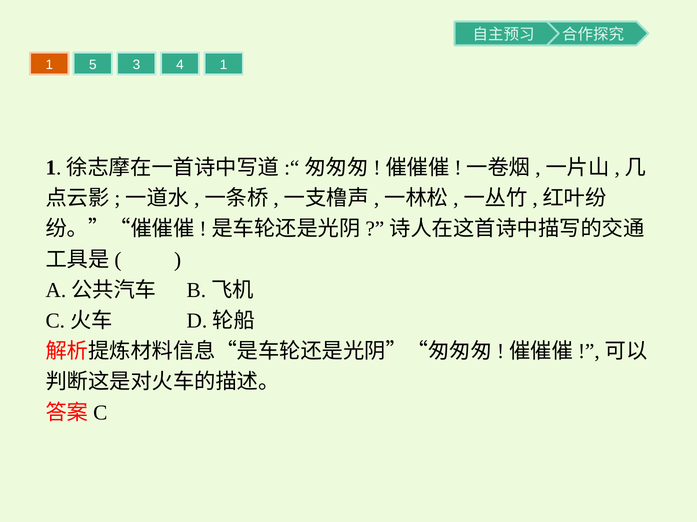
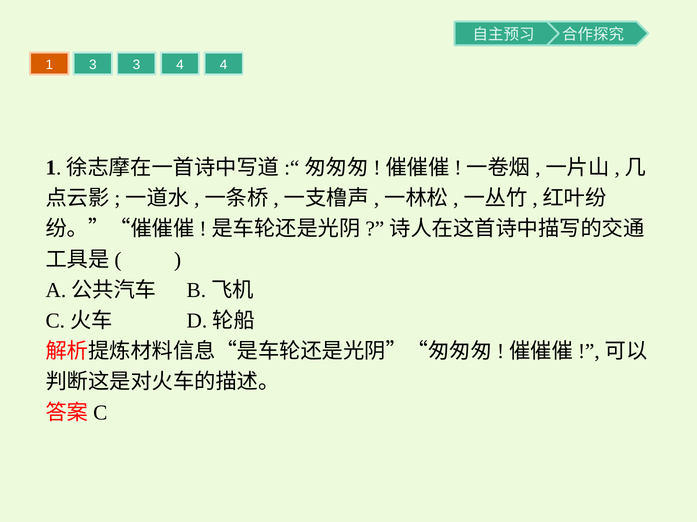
1 5: 5 -> 3 (93, 65)
4 1: 1 -> 4 (224, 65)
